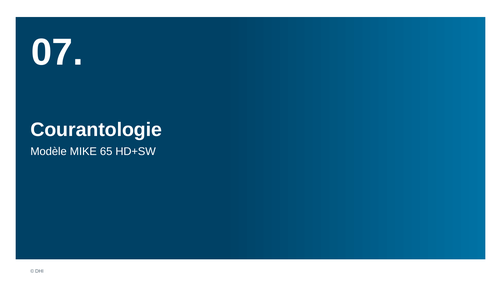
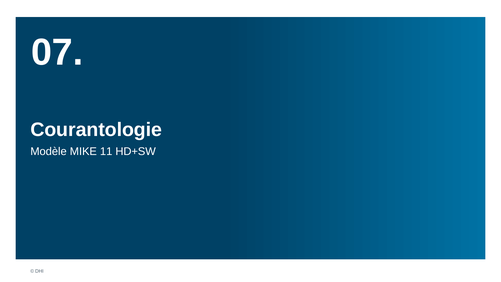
65: 65 -> 11 (106, 152)
